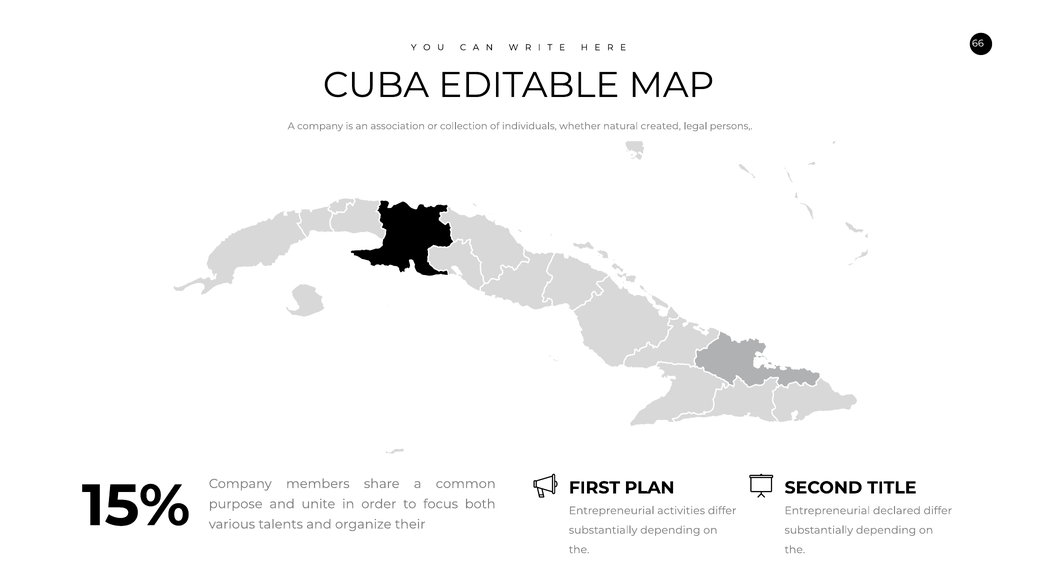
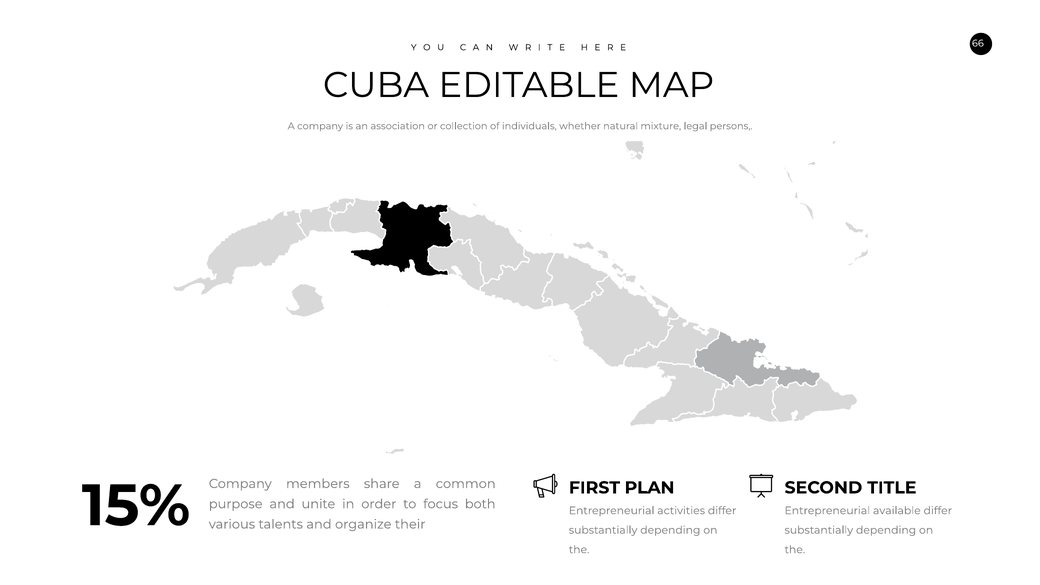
created: created -> mixture (661, 126)
declared: declared -> available (897, 511)
